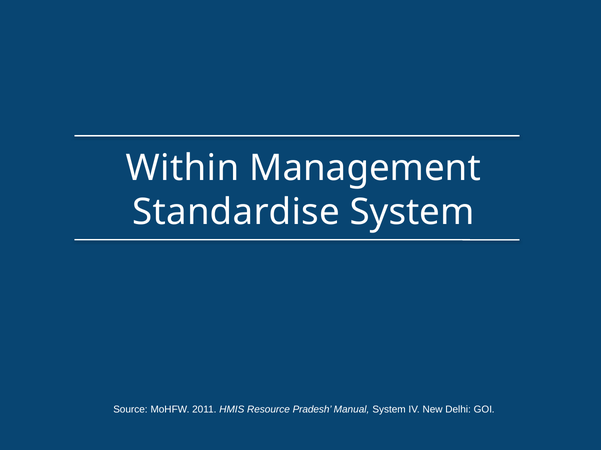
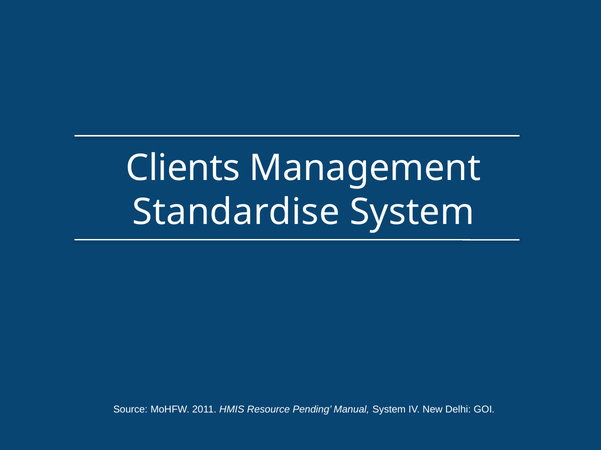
Within: Within -> Clients (183, 169)
Pradesh: Pradesh -> Pending (312, 410)
